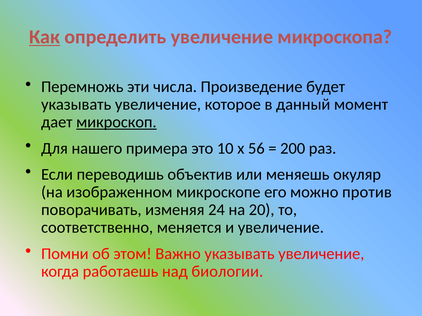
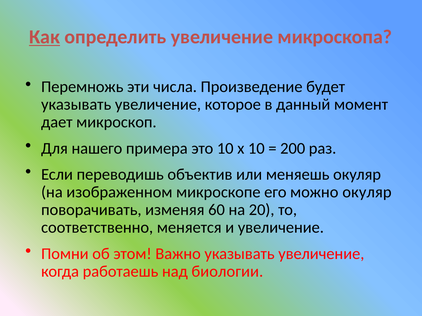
микроскоп underline: present -> none (116, 122)
х 56: 56 -> 10 (256, 149)
можно против: против -> окуляр (367, 192)
24: 24 -> 60 (217, 210)
